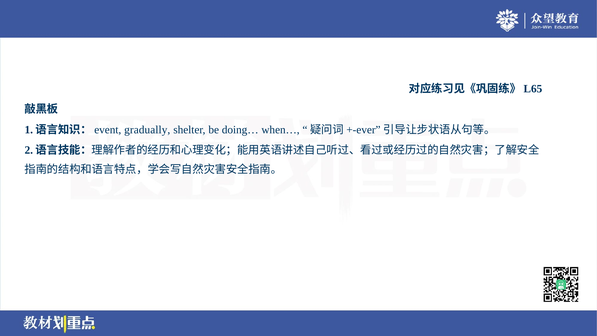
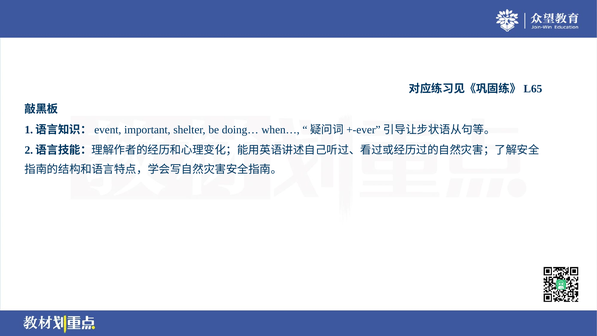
gradually: gradually -> important (147, 130)
